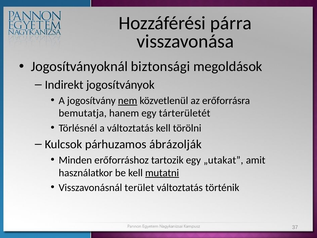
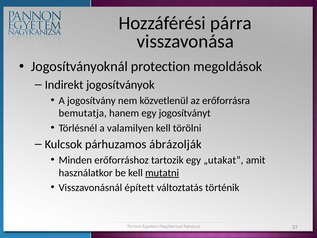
biztonsági: biztonsági -> protection (161, 67)
nem underline: present -> none (128, 100)
tárterületét: tárterületét -> jogosítványt (185, 113)
a változtatás: változtatás -> valamilyen (130, 128)
terület: terület -> épített (139, 187)
